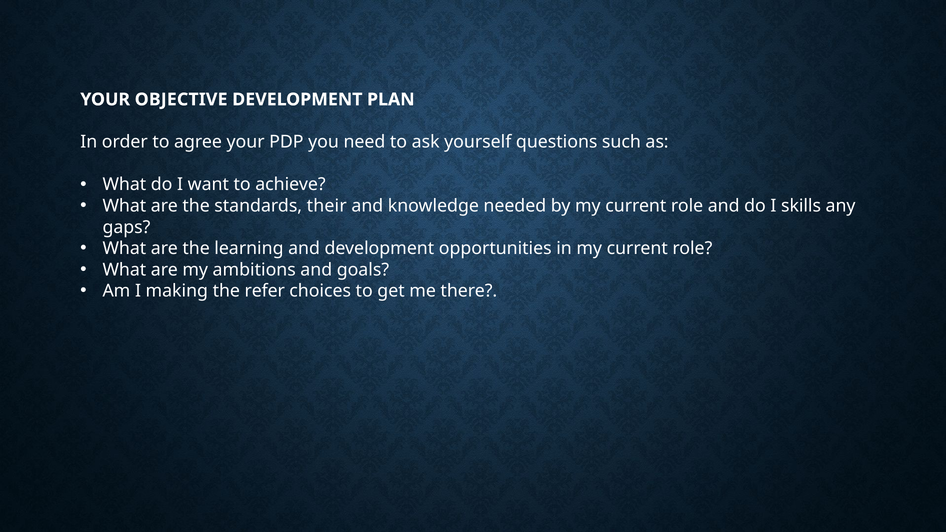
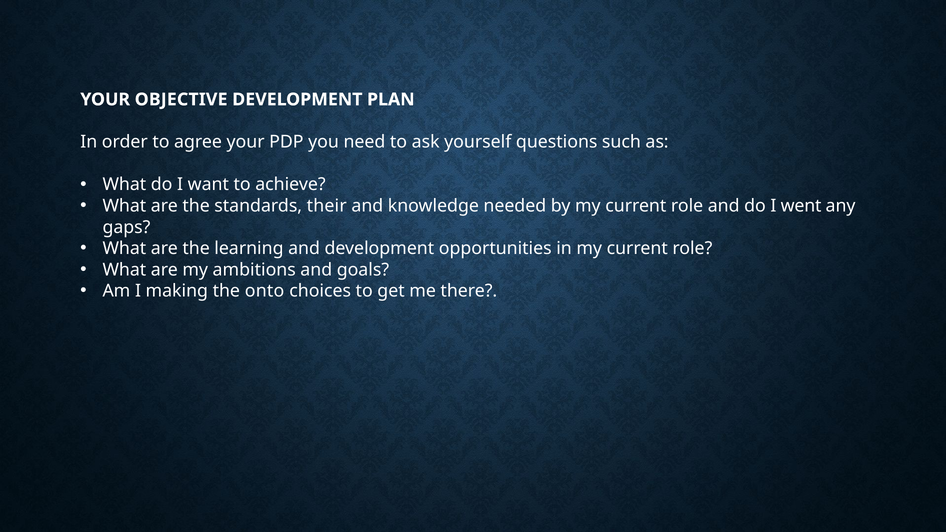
skills: skills -> went (801, 206)
refer: refer -> onto (265, 291)
